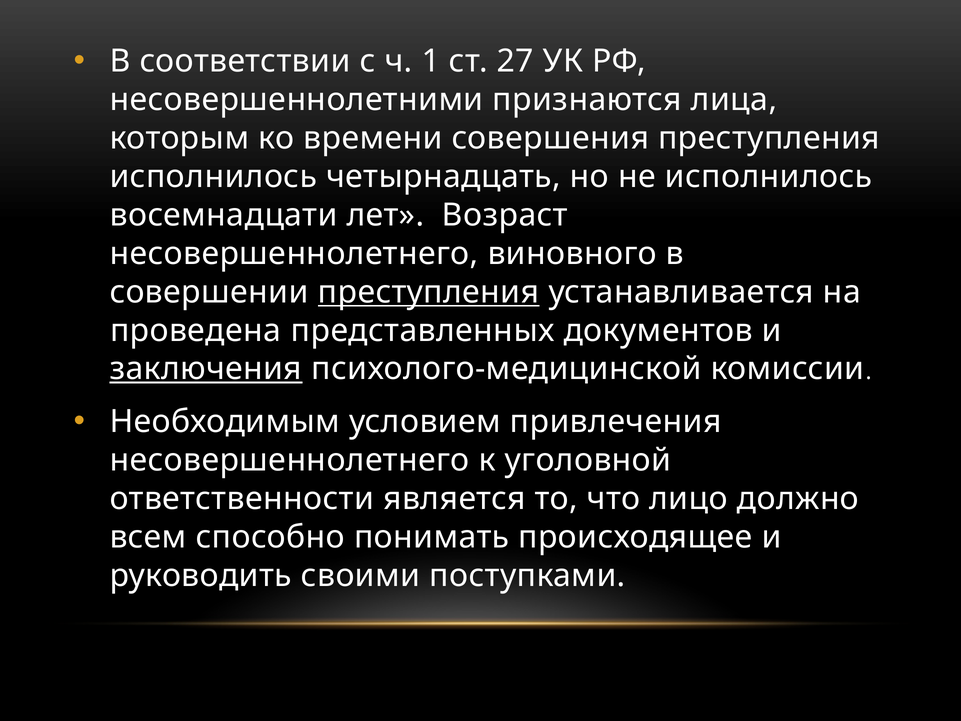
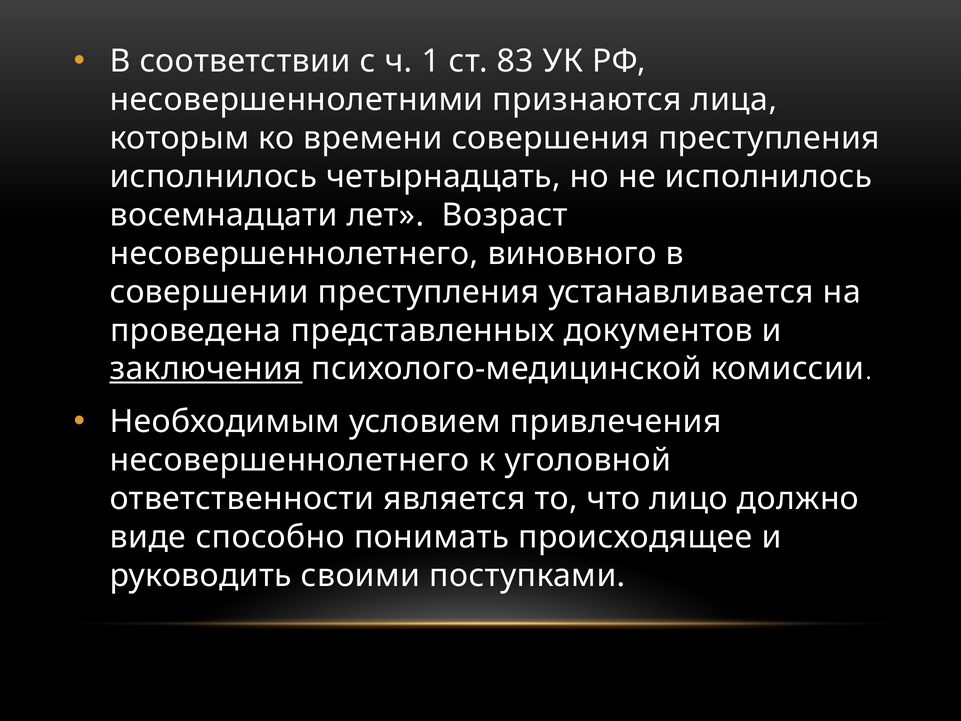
27: 27 -> 83 (515, 61)
преступления underline: present -> none (429, 292)
всем: всем -> виде (148, 537)
